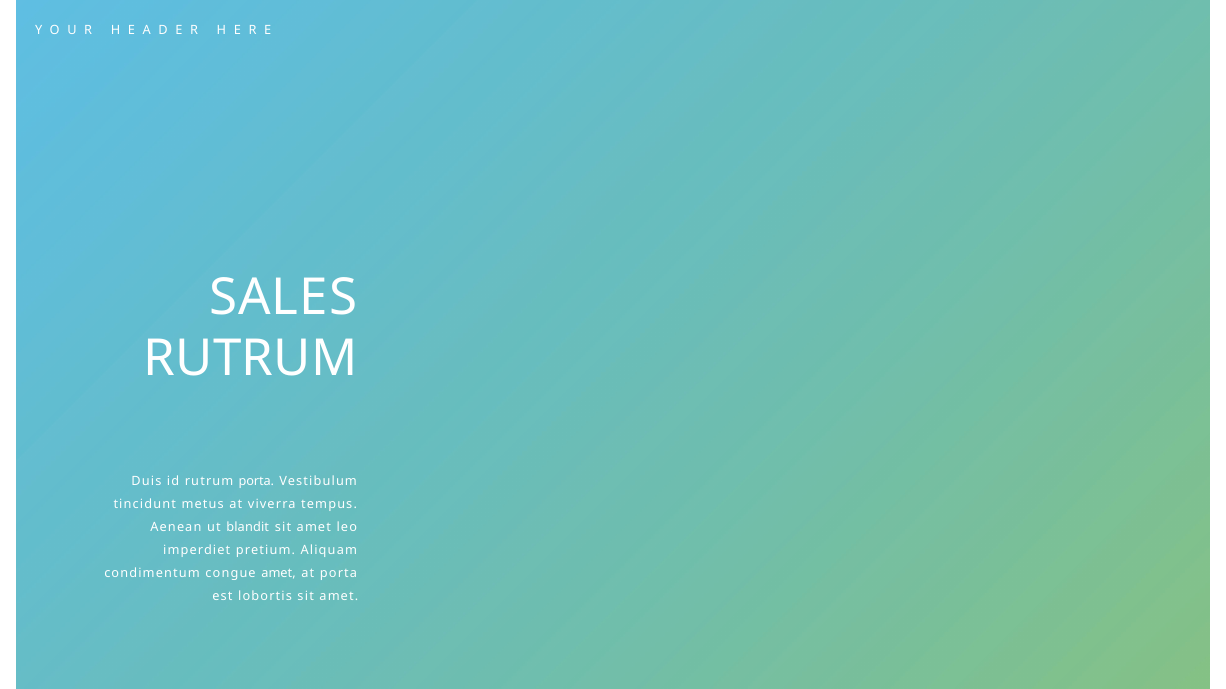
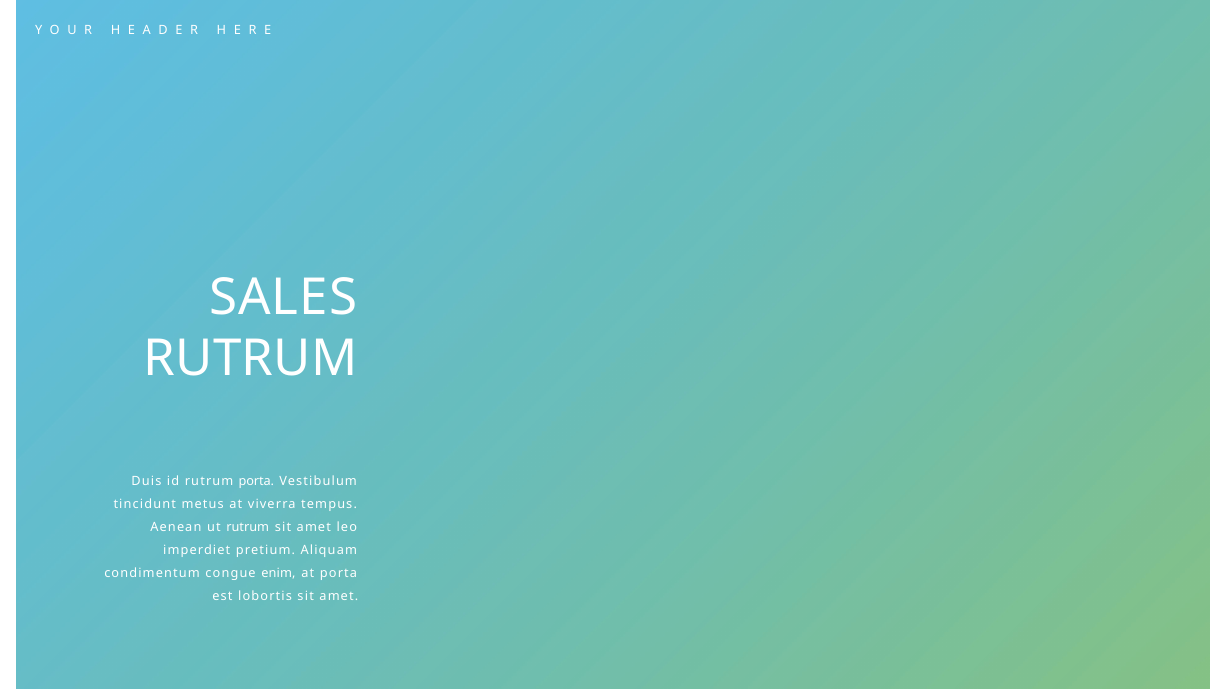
ut blandit: blandit -> rutrum (248, 528)
congue amet: amet -> enim (278, 574)
